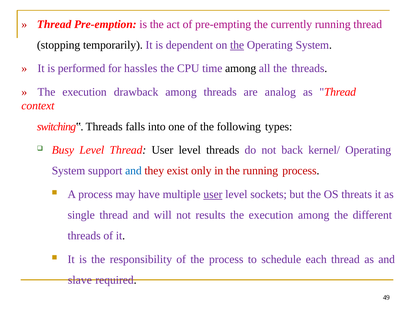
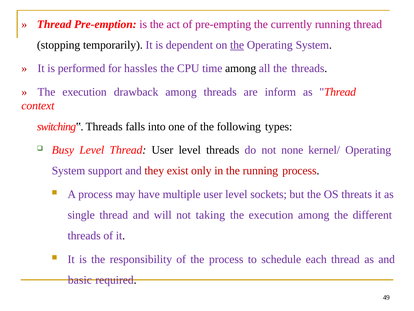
analog: analog -> inform (280, 92)
back: back -> none (292, 150)
and colour: blue -> purple (133, 171)
user underline: present -> none (213, 194)
results: results -> taking (210, 215)
slave: slave -> basic (80, 280)
